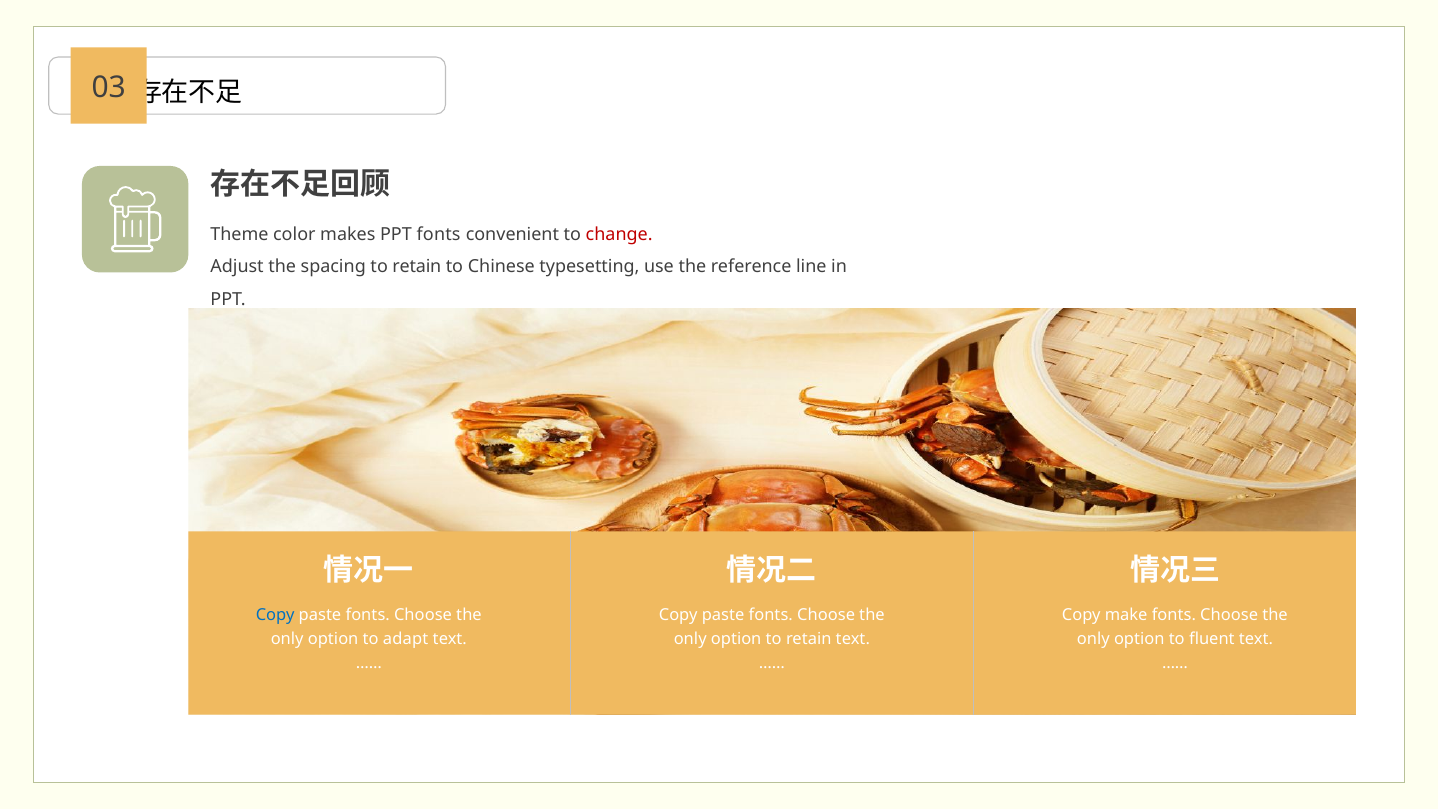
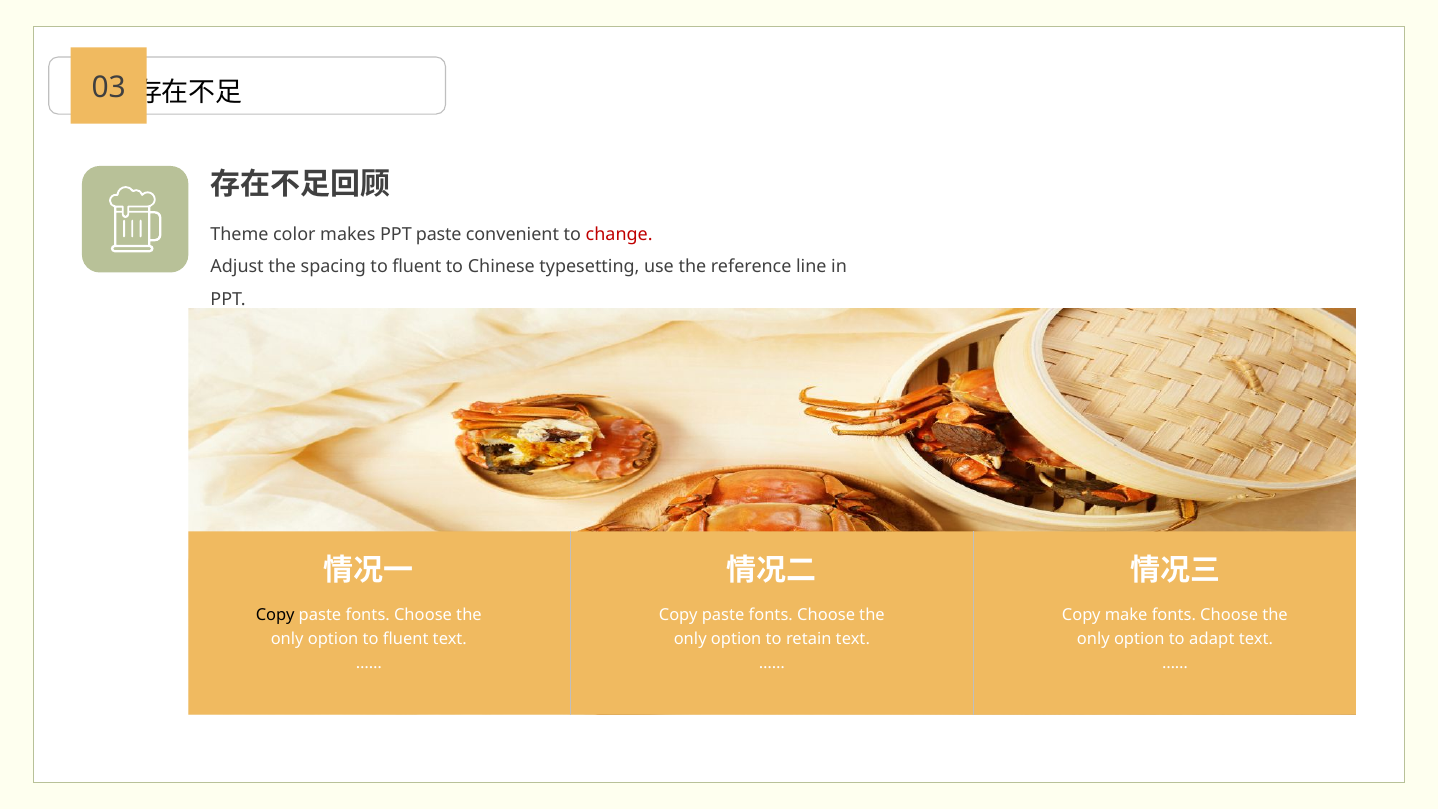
PPT fonts: fonts -> paste (439, 234)
spacing to retain: retain -> fluent (417, 267)
Copy colour: blue -> black (275, 615)
option to adapt: adapt -> fluent (406, 639)
fluent: fluent -> adapt (1212, 639)
